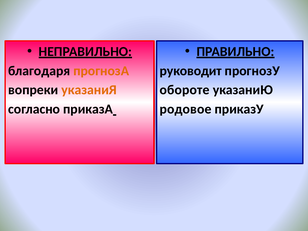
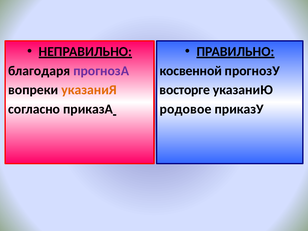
прогнозА colour: orange -> purple (101, 71)
руководит: руководит -> косвенной (191, 71)
обороте: обороте -> восторге (185, 90)
